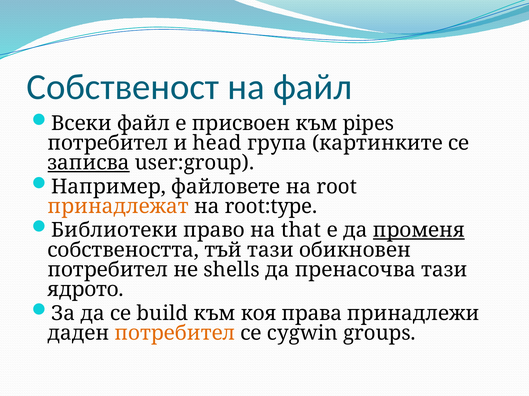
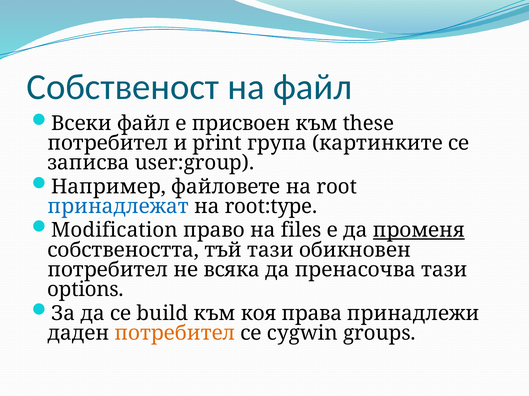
pipes: pipes -> these (368, 124)
head: head -> print (217, 143)
записва underline: present -> none (89, 163)
принадлежат colour: orange -> blue (118, 207)
Библиотеки: Библиотеки -> Modification (115, 231)
that: that -> files (301, 231)
shells: shells -> всяка (232, 270)
ядрото: ядрото -> options (86, 290)
